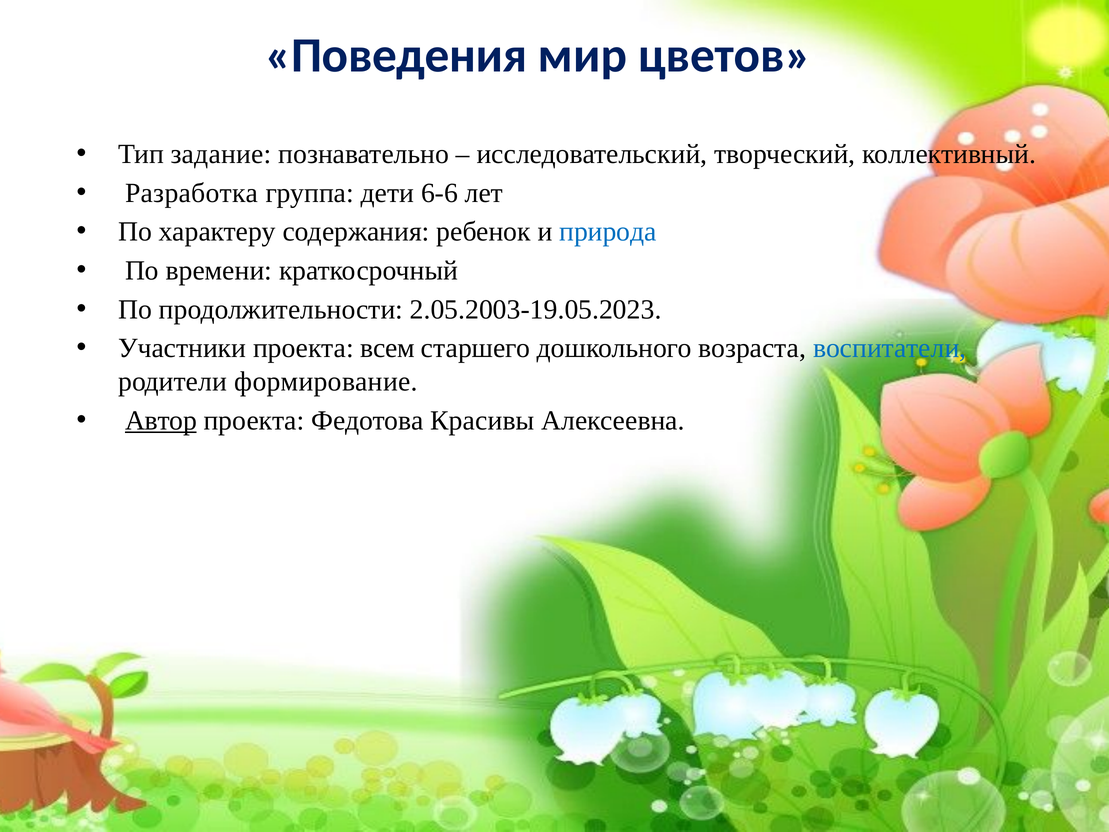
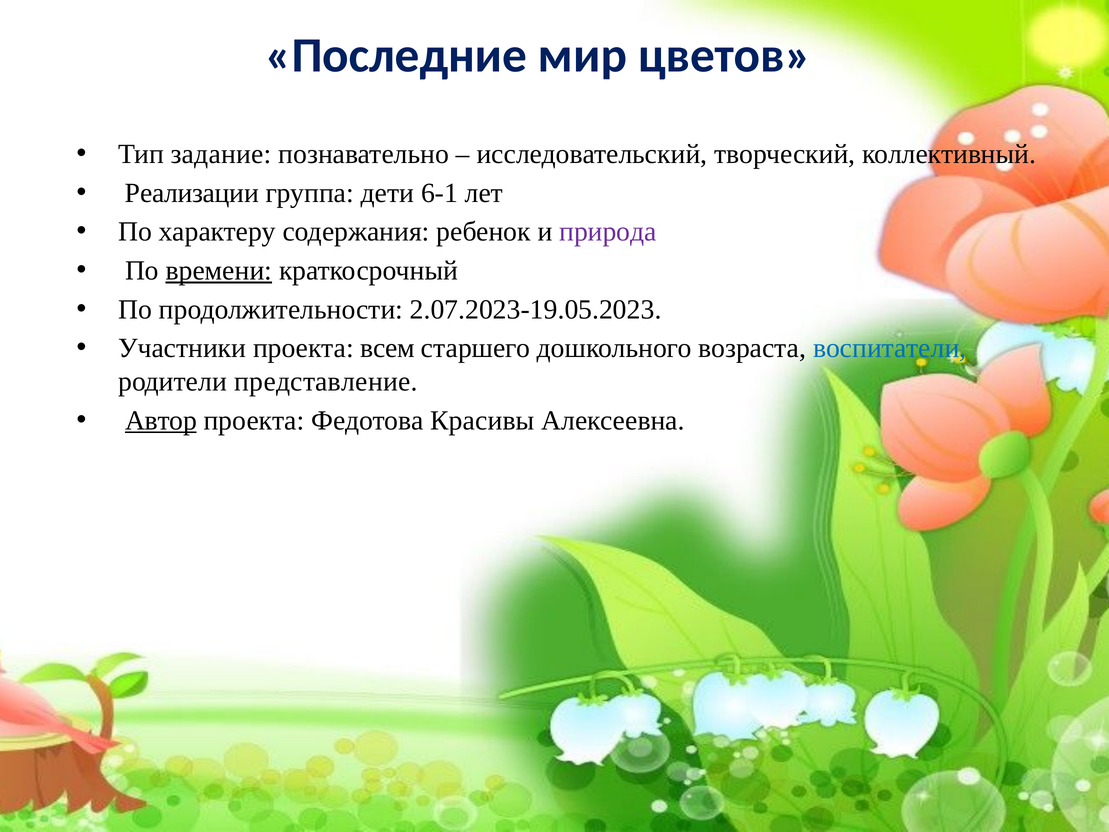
Поведения: Поведения -> Последние (396, 56)
Разработка: Разработка -> Реализации (192, 193)
6-6: 6-6 -> 6-1 (440, 193)
природа colour: blue -> purple (608, 232)
времени underline: none -> present (219, 271)
2.05.2003-19.05.2023: 2.05.2003-19.05.2023 -> 2.07.2023-19.05.2023 (536, 309)
формирование: формирование -> представление (326, 381)
